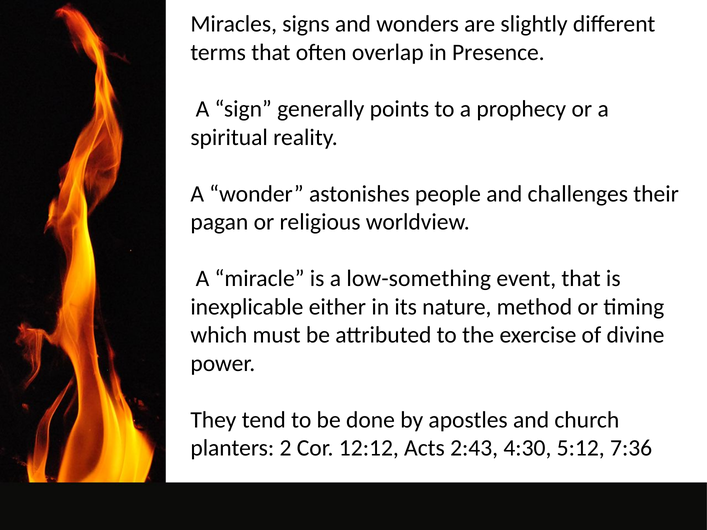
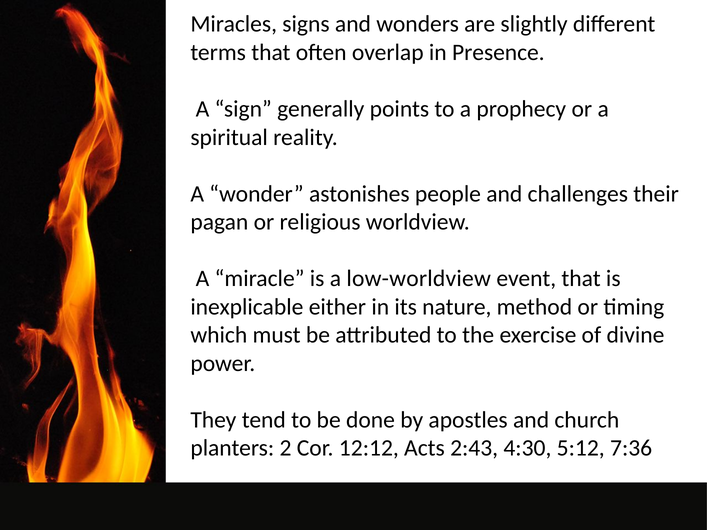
low-something: low-something -> low-worldview (419, 279)
